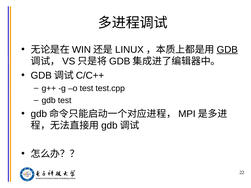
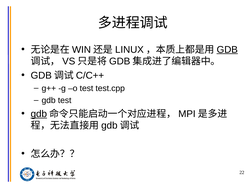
gdb underline: none -> present (39, 114)
